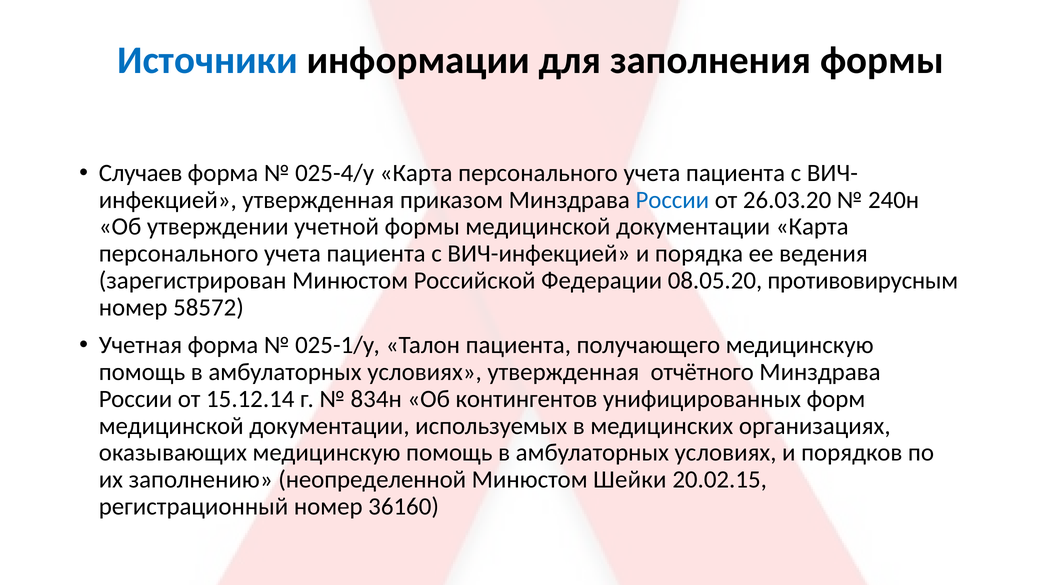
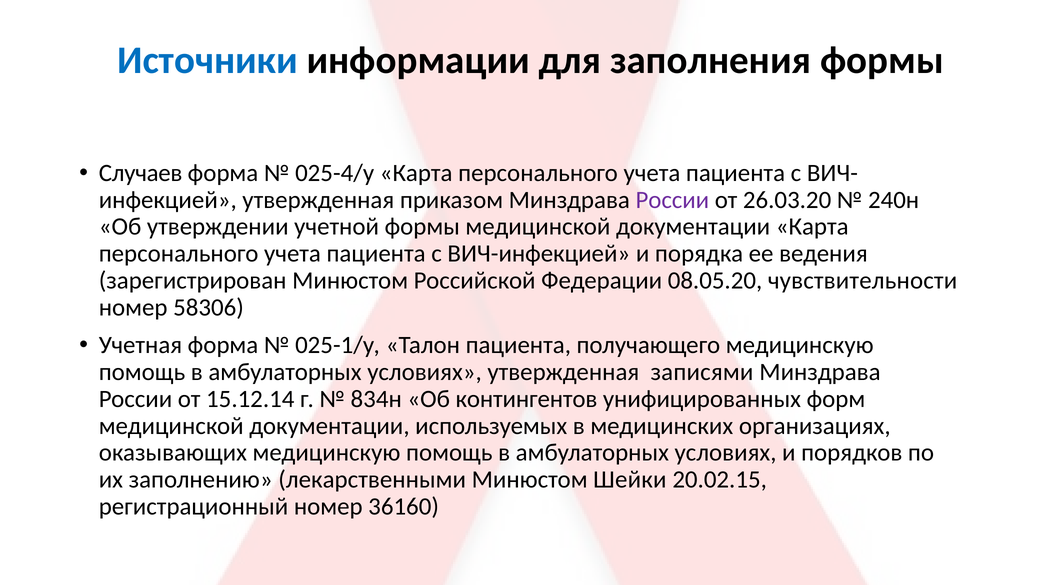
России colour: blue -> purple (672, 200)
противовирусным: противовирусным -> чувствительности (863, 281)
58572: 58572 -> 58306 (208, 307)
отчётного: отчётного -> записями (702, 372)
неопределенной: неопределенной -> лекарственными (372, 480)
